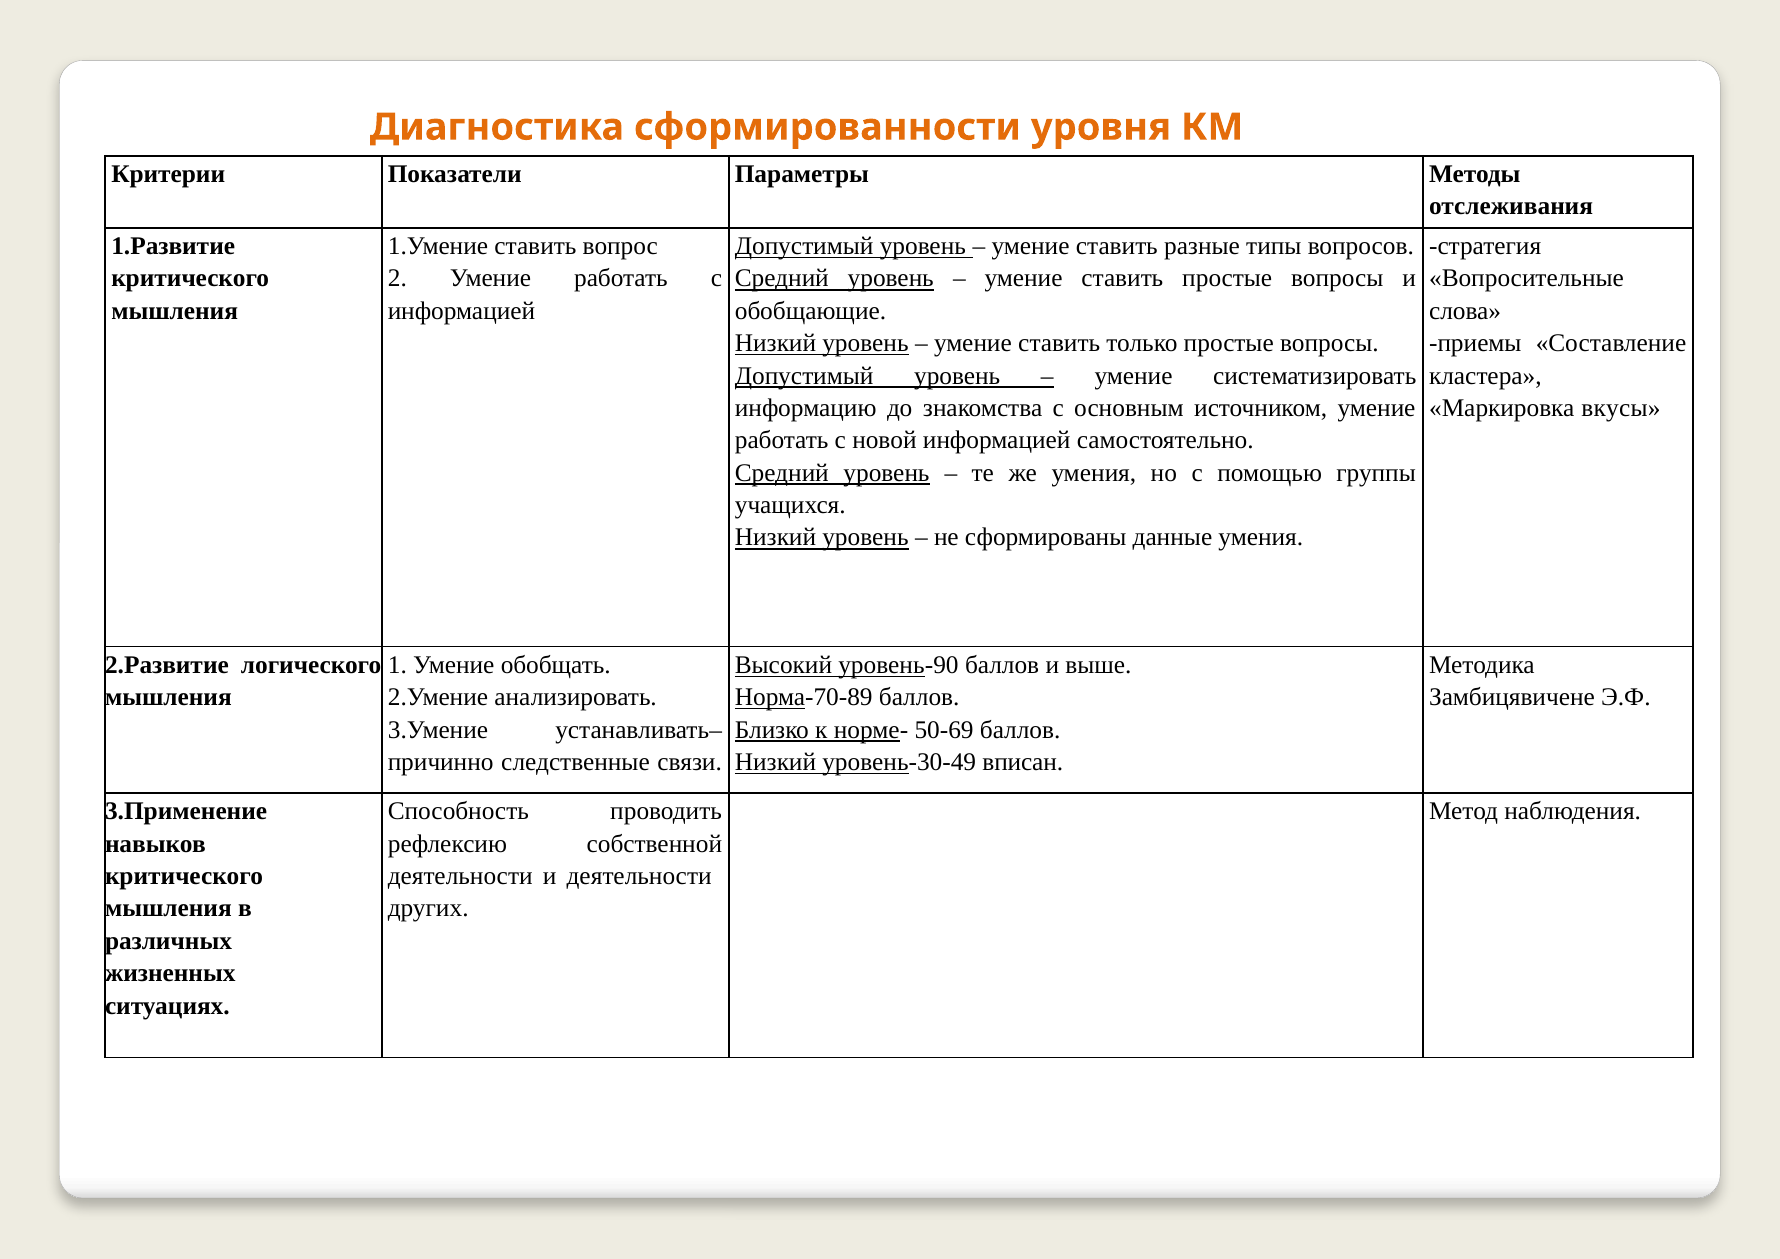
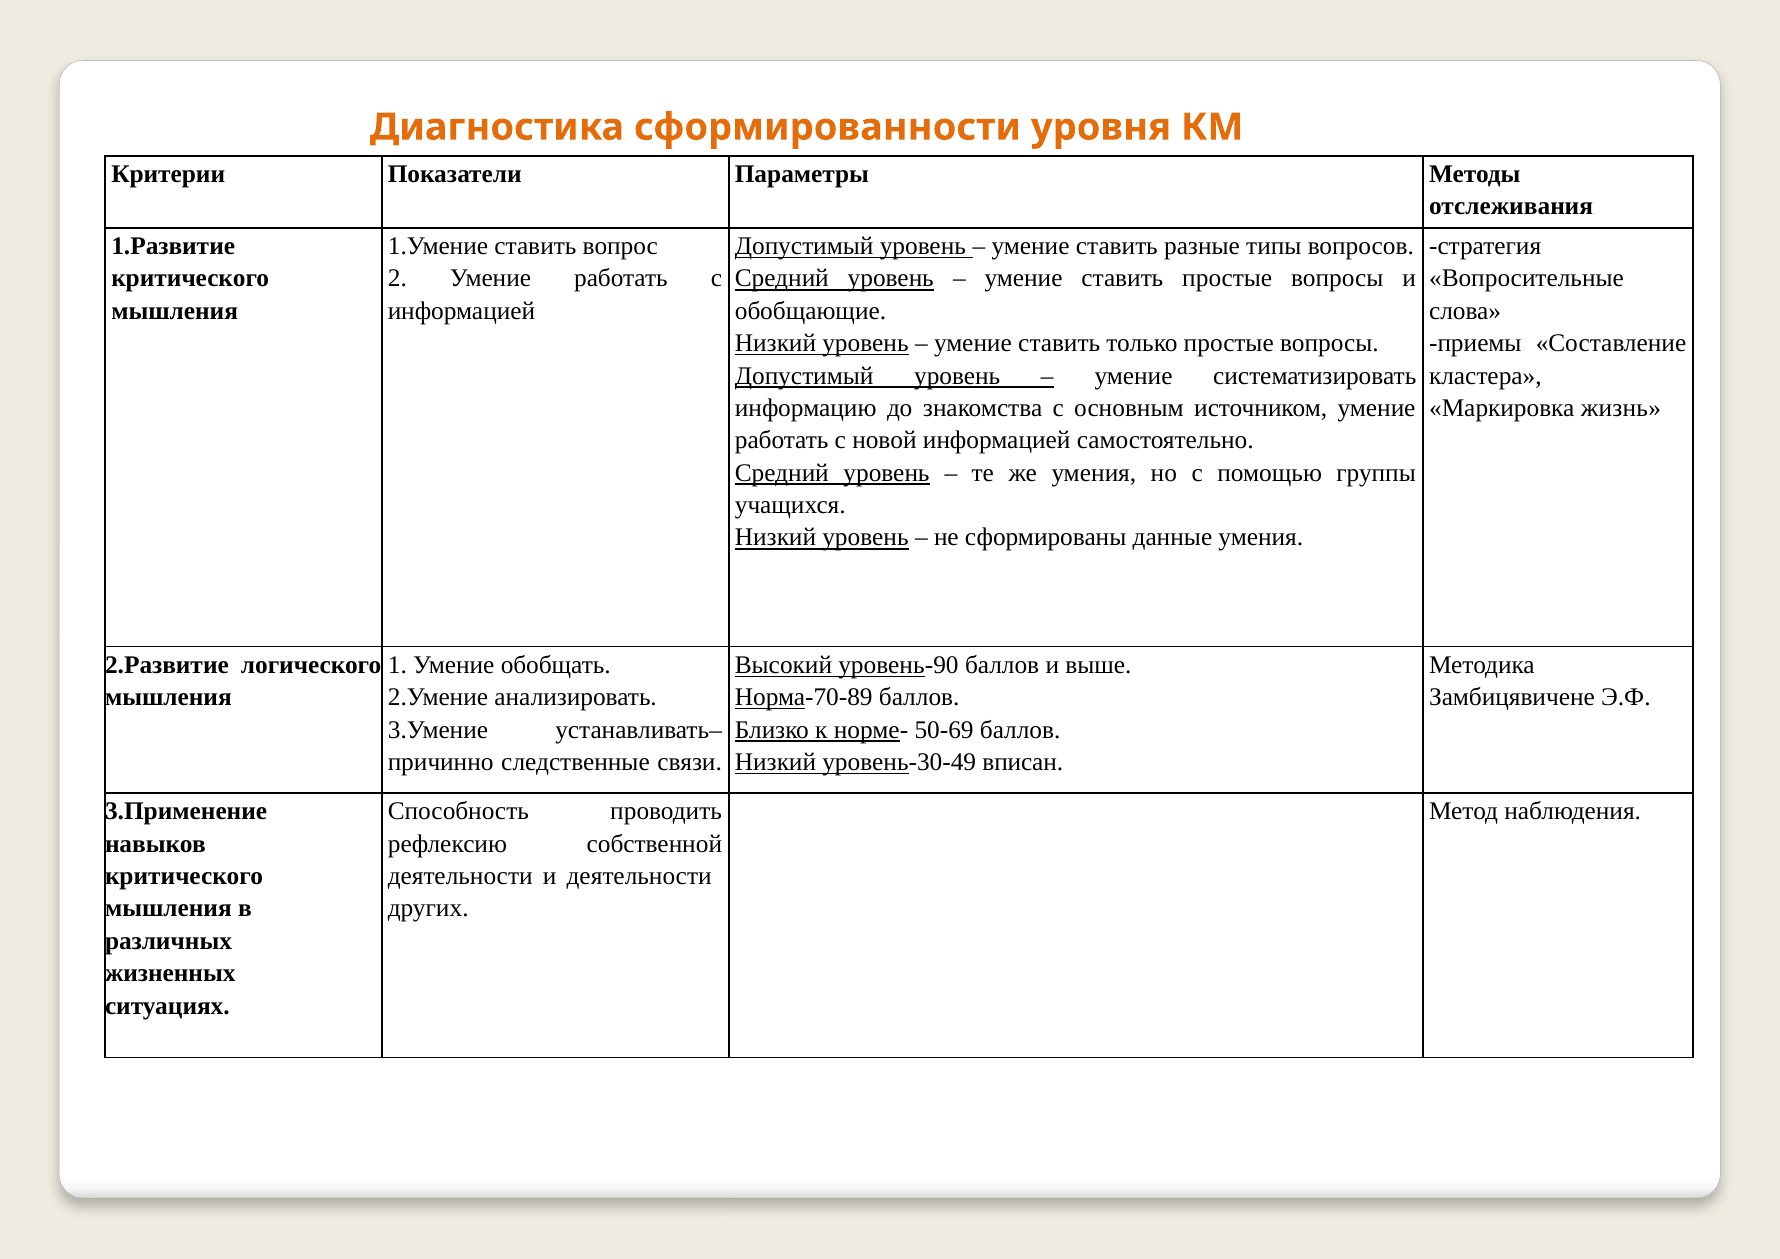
вкусы: вкусы -> жизнь (1621, 408)
